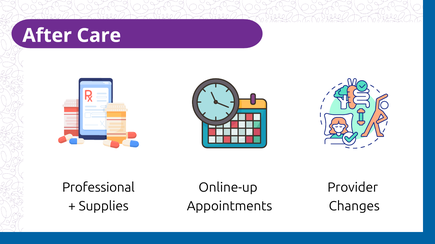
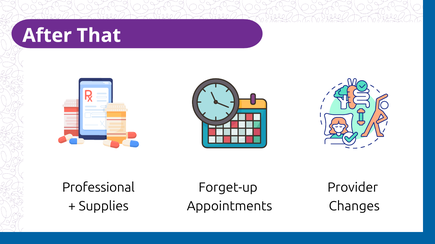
Care: Care -> That (99, 36)
Online-up: Online-up -> Forget-up (228, 188)
